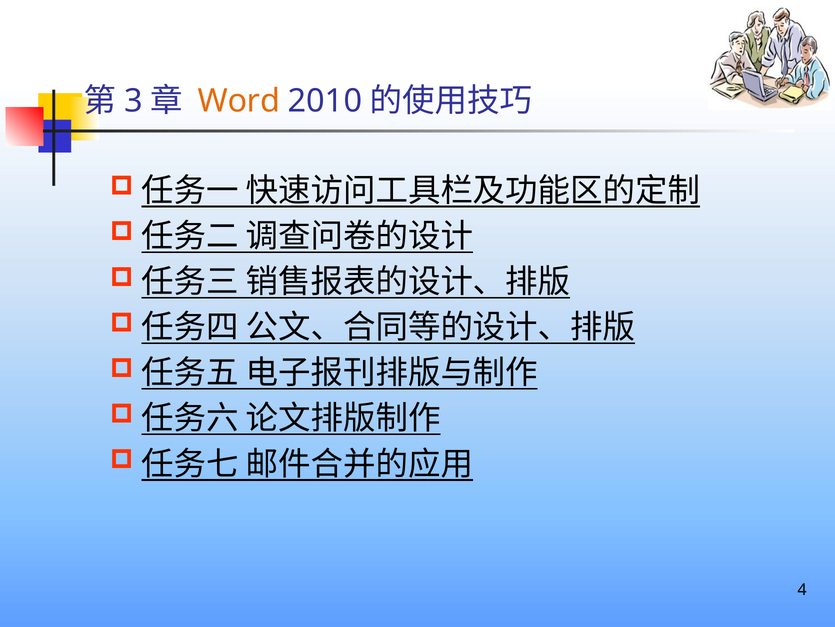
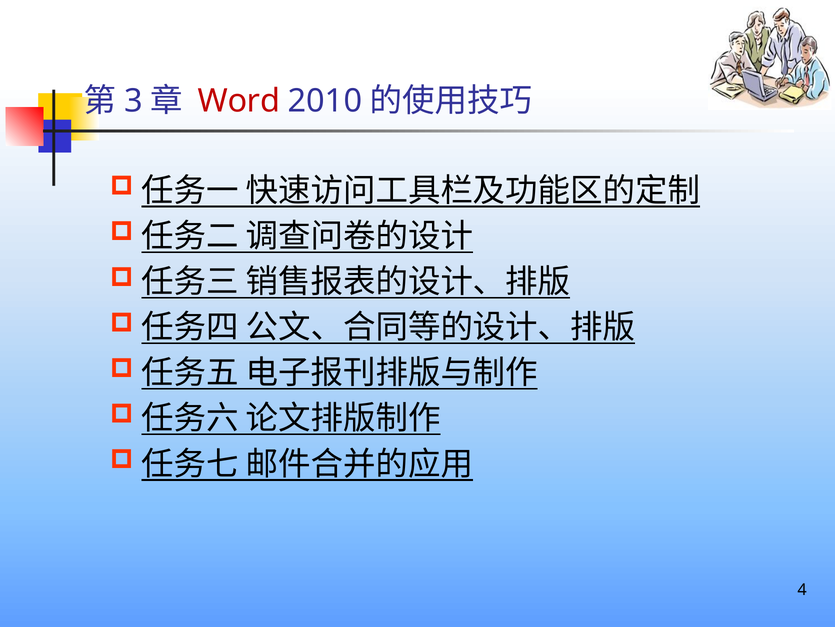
Word colour: orange -> red (239, 101)
